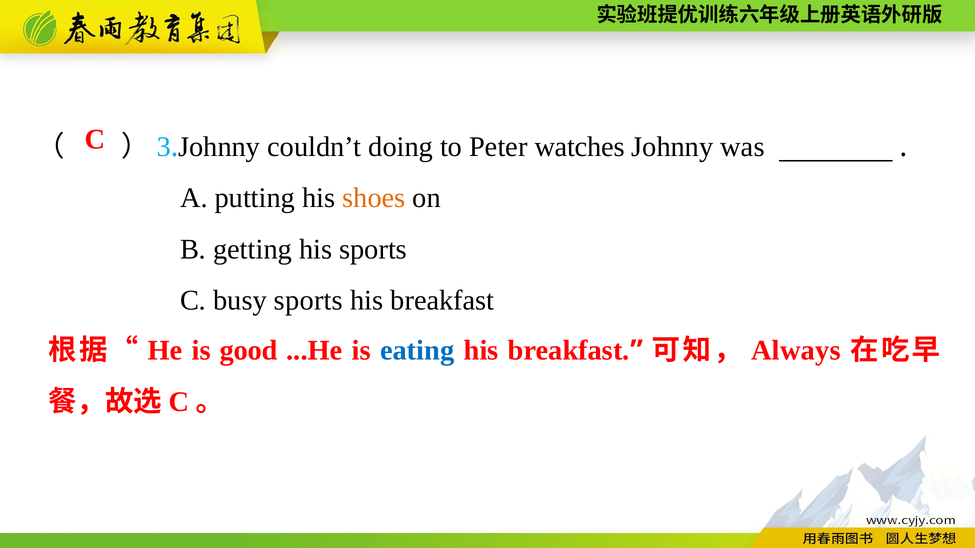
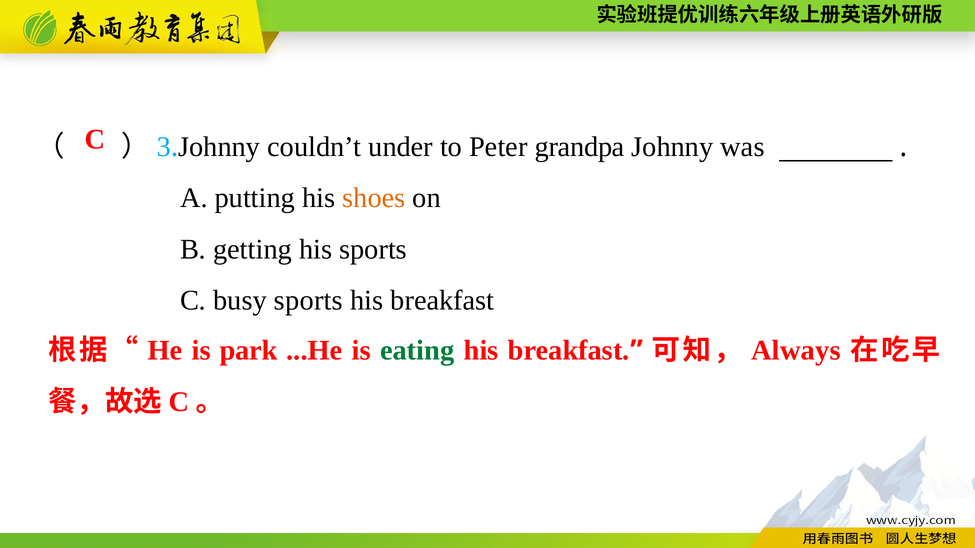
doing: doing -> under (401, 147)
watches: watches -> grandpa (580, 147)
good: good -> park (249, 351)
eating colour: blue -> green (417, 351)
